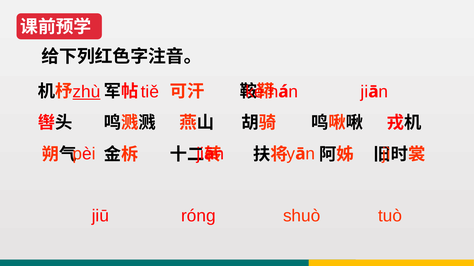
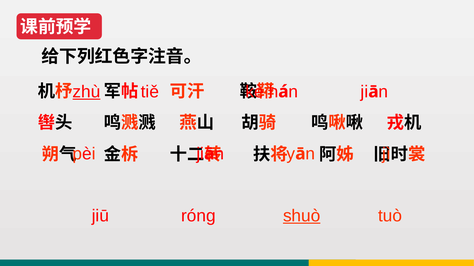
shuò underline: none -> present (302, 216)
